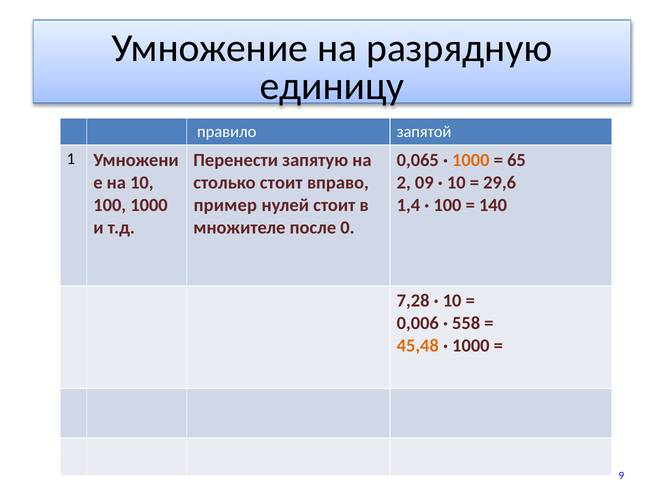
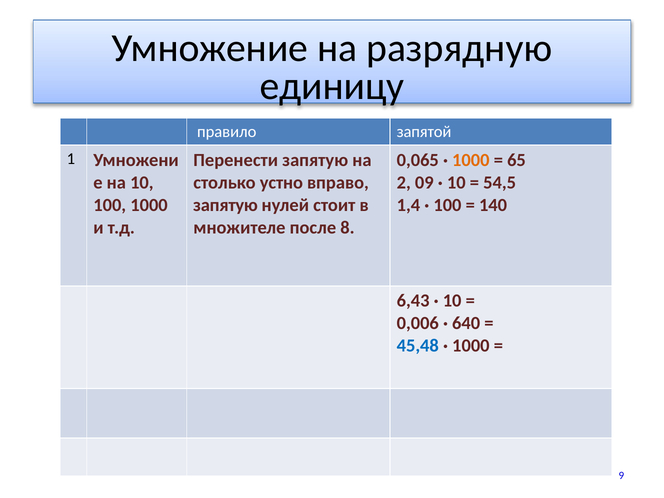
столько стоит: стоит -> устно (281, 183)
29,6: 29,6 -> 54,5 (500, 183)
пример: пример -> запятую (225, 205)
0: 0 -> 8 (348, 228)
7,28: 7,28 -> 6,43 (413, 301)
558: 558 -> 640 (466, 323)
45,48 colour: orange -> blue (418, 346)
